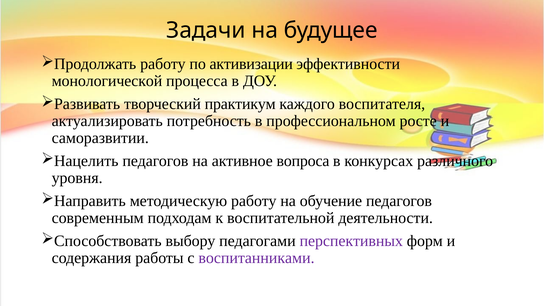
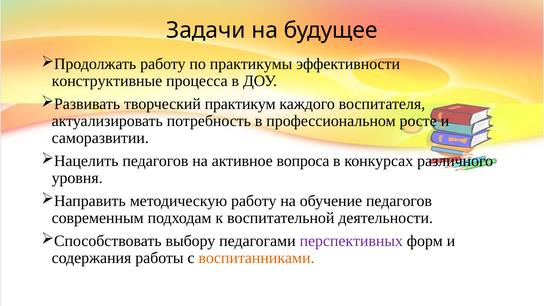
активизации: активизации -> практикумы (251, 64)
монологической: монологической -> конструктивные (107, 81)
воспитанниками colour: purple -> orange (257, 258)
